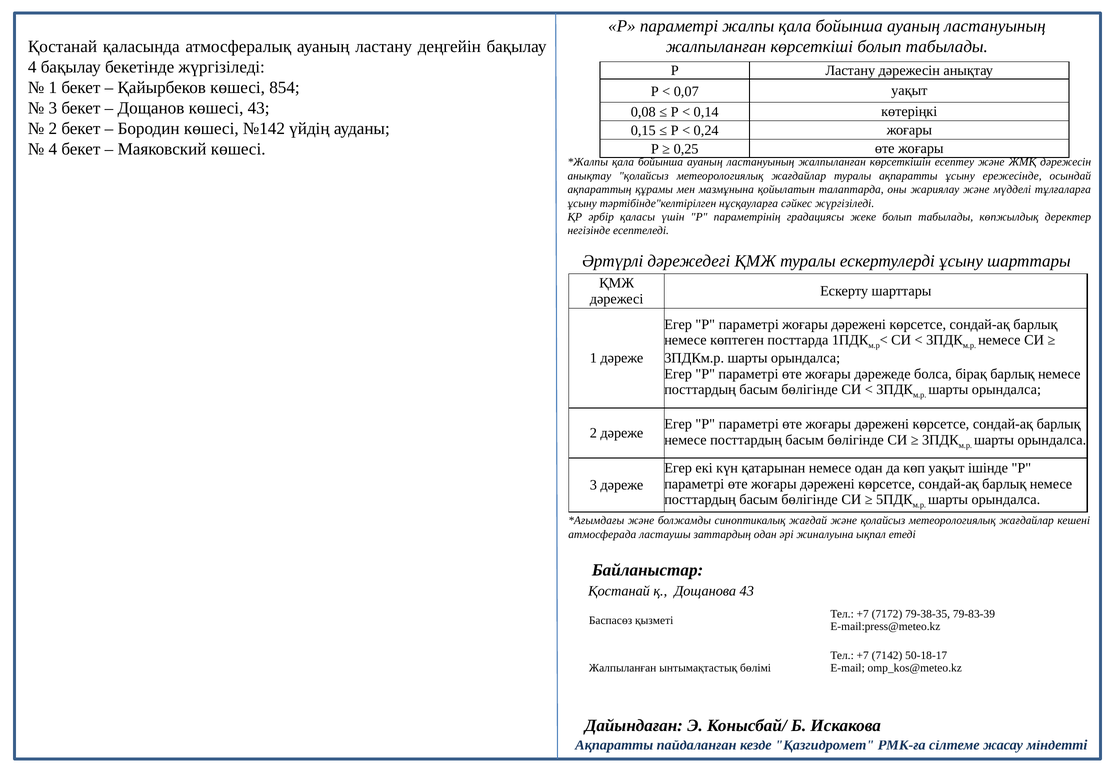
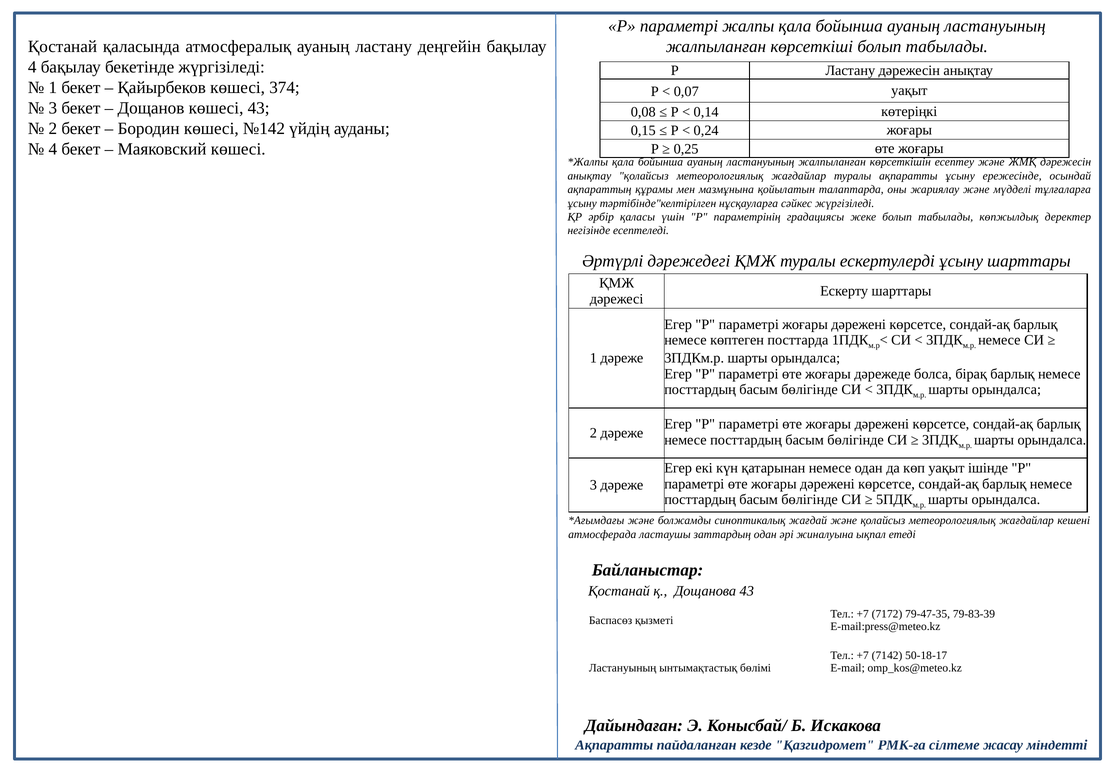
854: 854 -> 374 (285, 88)
79-38-35: 79-38-35 -> 79-47-35 (928, 614)
Жалпыланған: Жалпыланған -> Ластануының (623, 668)
